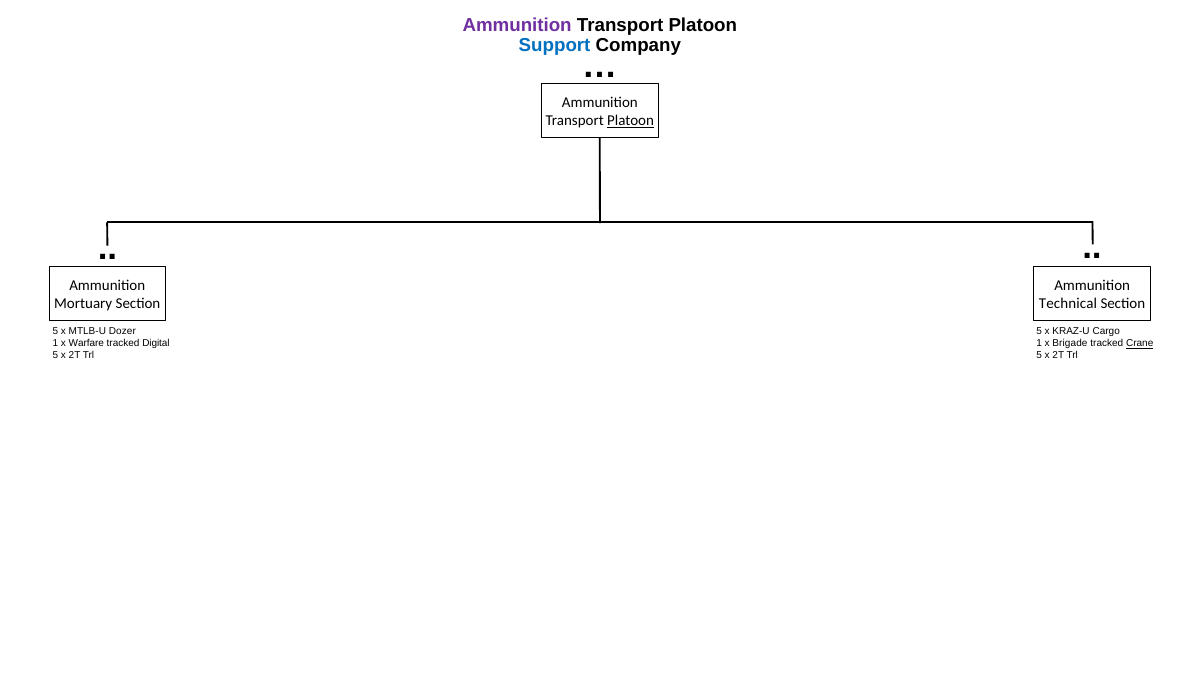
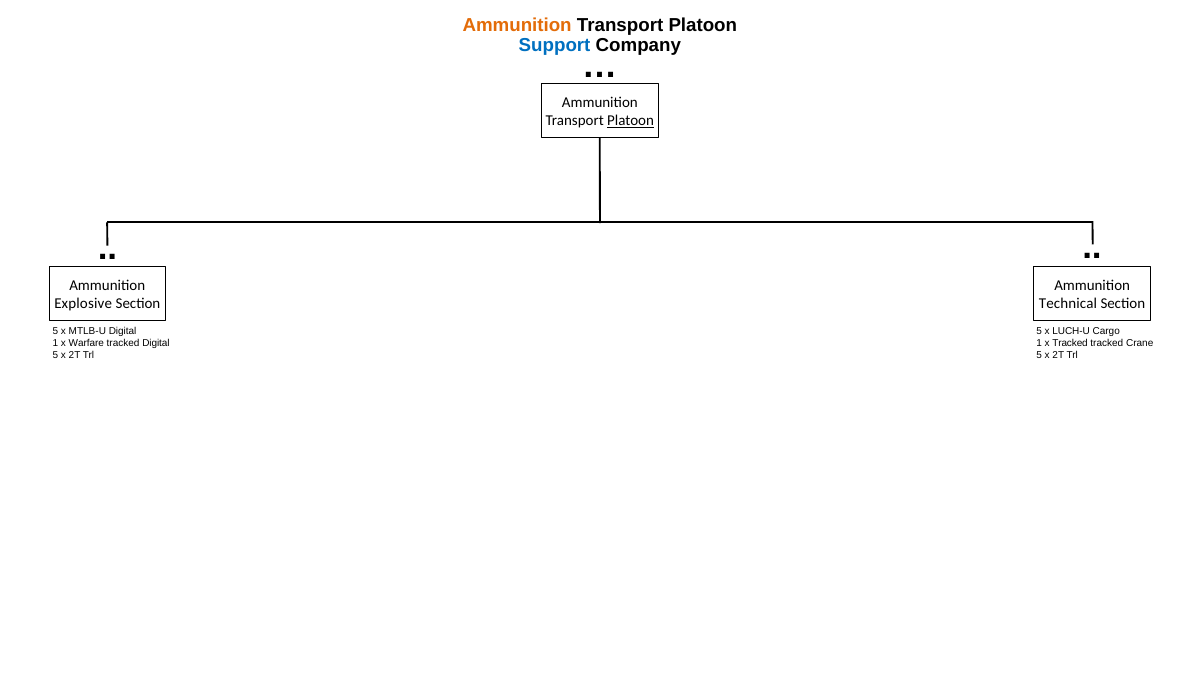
Ammunition colour: purple -> orange (517, 25)
Mortuary: Mortuary -> Explosive (83, 303)
MTLB-U Dozer: Dozer -> Digital (123, 331)
KRAZ-U: KRAZ-U -> LUCH-U (1071, 332)
x Brigade: Brigade -> Tracked (1070, 344)
Crane underline: present -> none (1140, 344)
